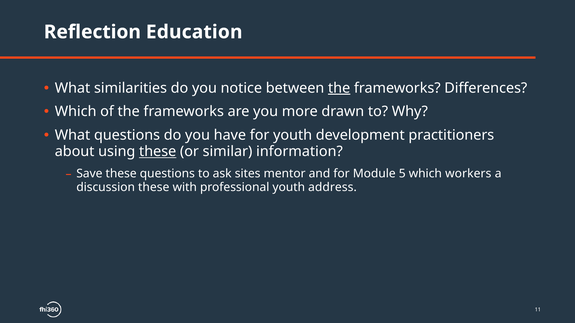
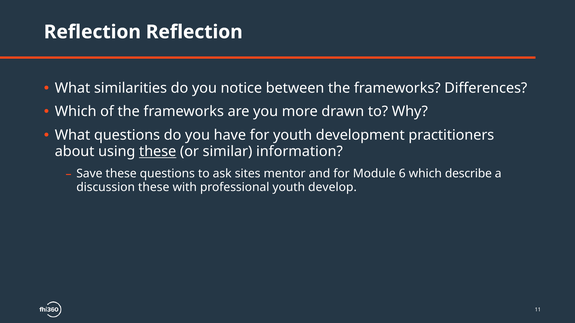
Reflection Education: Education -> Reflection (194, 32)
the underline: present -> none (339, 88)
5: 5 -> 6 (402, 174)
workers: workers -> describe (468, 174)
address: address -> develop (332, 188)
